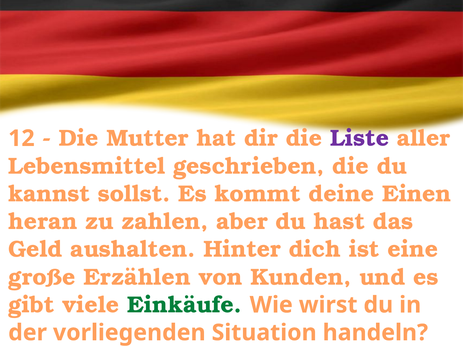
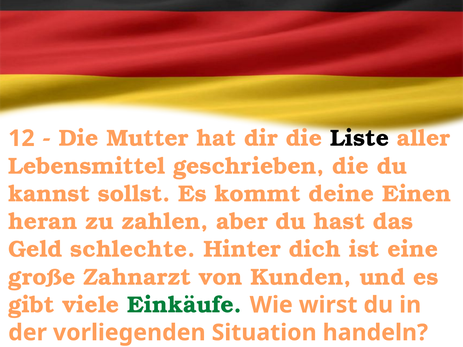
Liste colour: purple -> black (360, 138)
aushalten: aushalten -> schlechte (133, 250)
Erzählen: Erzählen -> Zahnarzt (137, 277)
